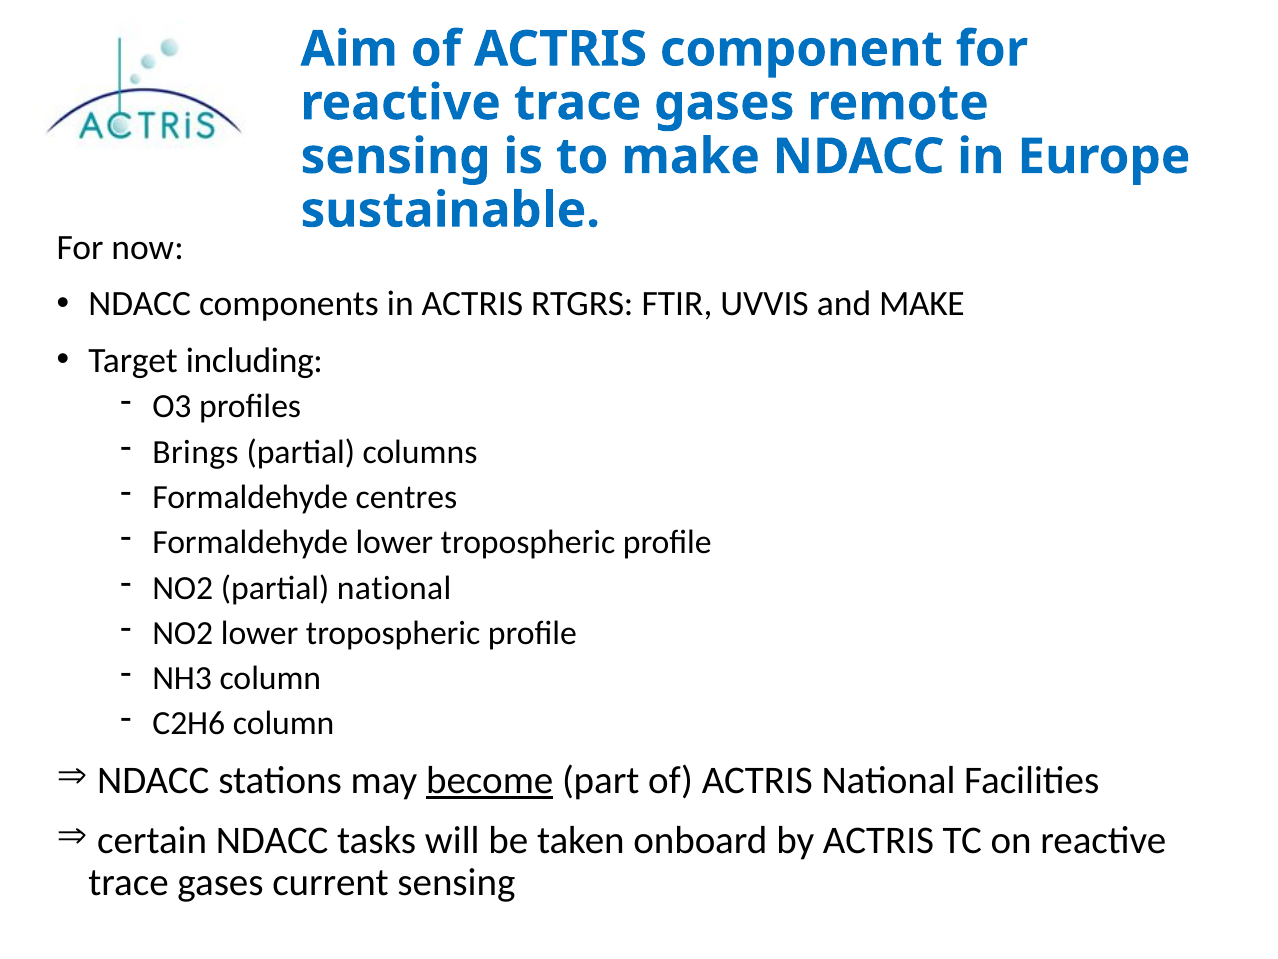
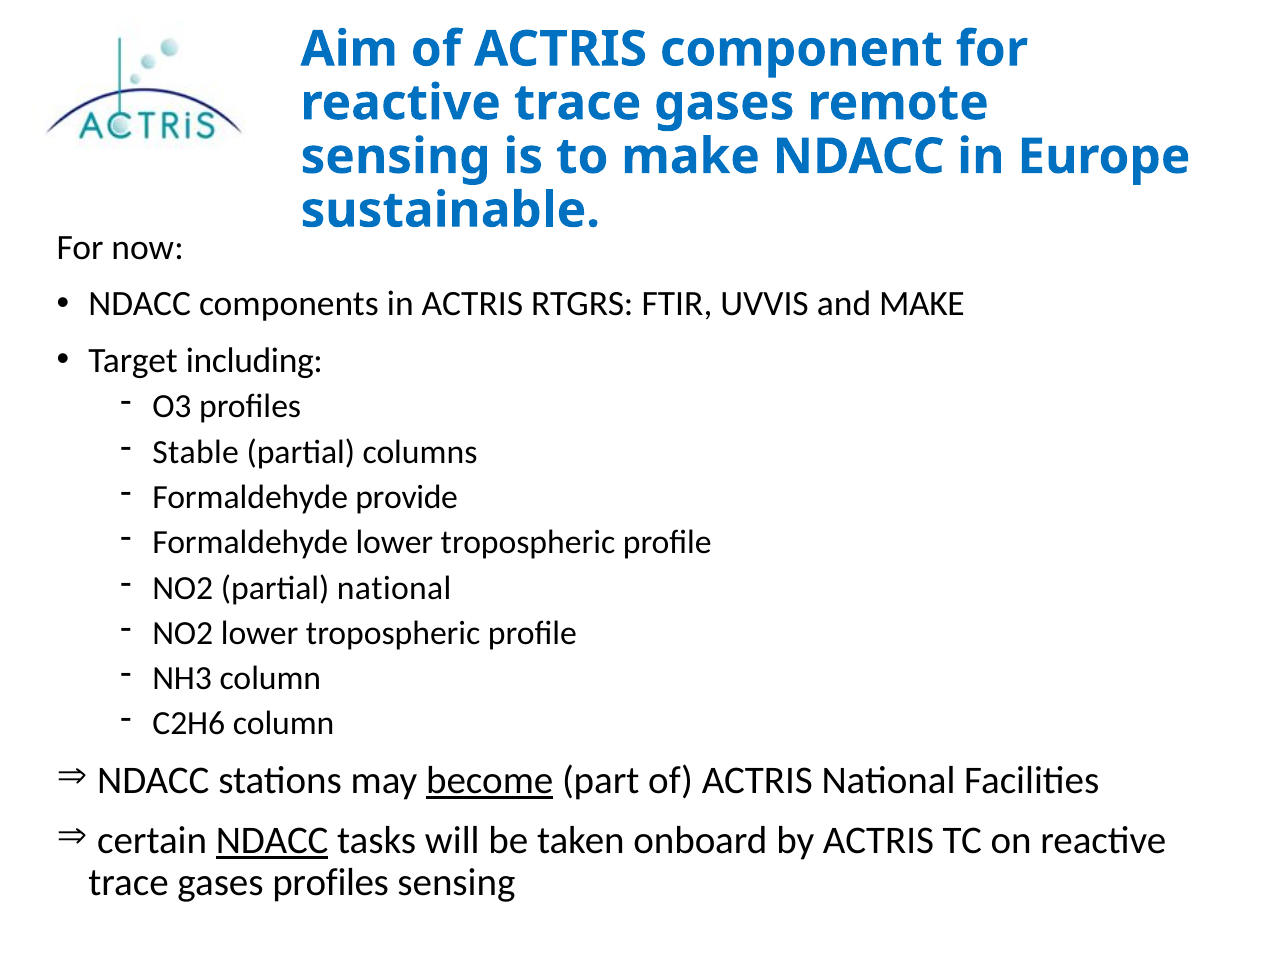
Brings: Brings -> Stable (196, 452)
centres: centres -> provide (407, 497)
NDACC underline: none -> present (272, 840)
gases current: current -> profiles (331, 883)
